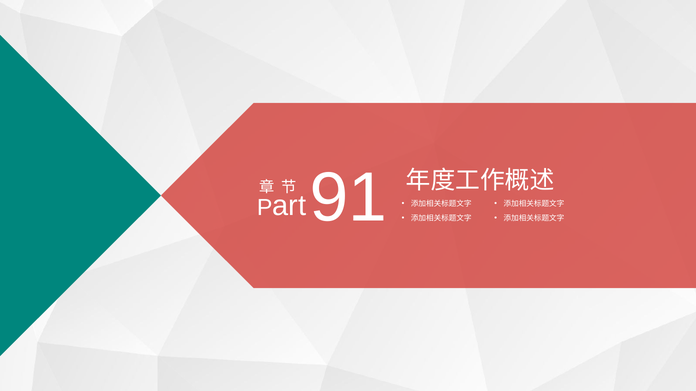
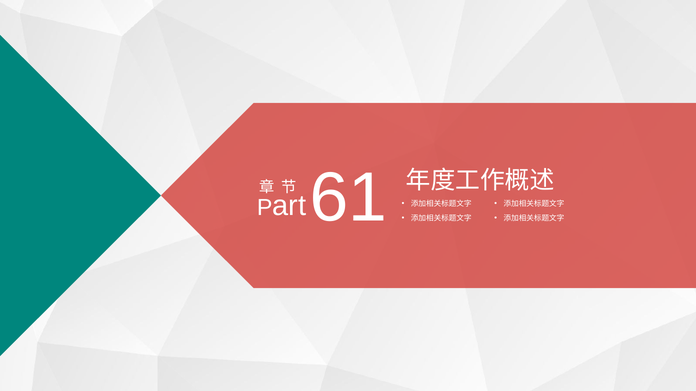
91: 91 -> 61 (348, 198)
